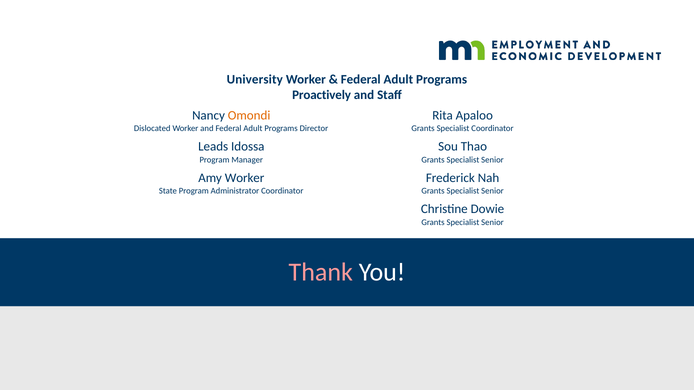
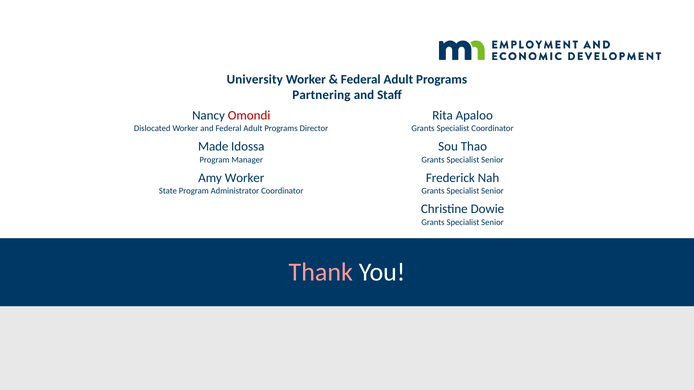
Proactively: Proactively -> Partnering (321, 95)
Omondi colour: orange -> red (249, 116)
Leads: Leads -> Made (213, 147)
